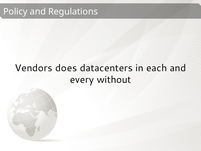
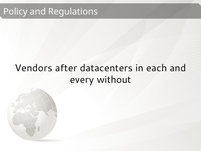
does: does -> after (66, 68)
